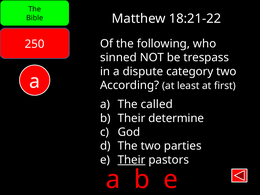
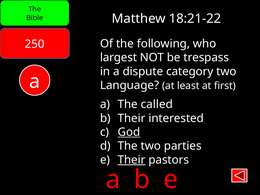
sinned: sinned -> largest (119, 58)
According: According -> Language (130, 85)
determine: determine -> interested (176, 118)
God underline: none -> present (129, 132)
